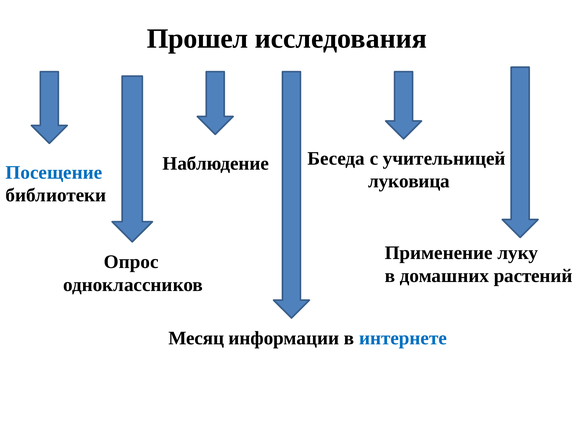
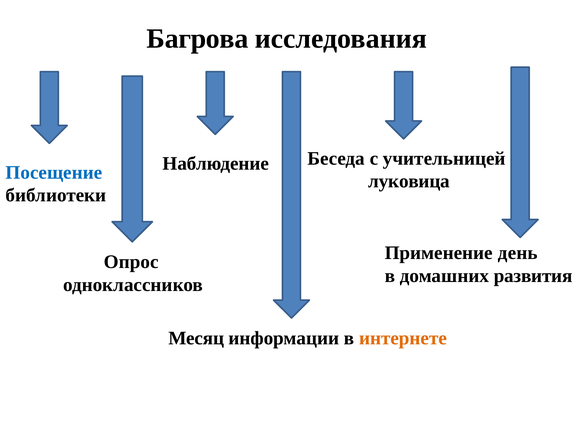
Прошел: Прошел -> Багрова (197, 39)
луку: луку -> день (518, 253)
растений: растений -> развития (533, 276)
интернете colour: blue -> orange (403, 339)
